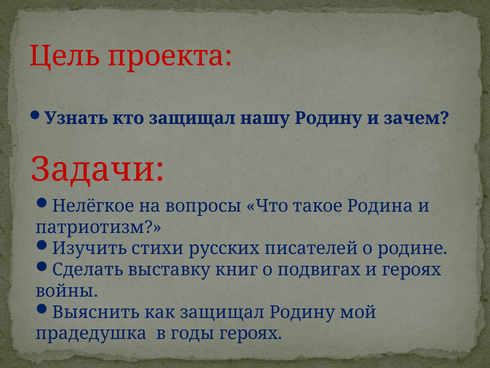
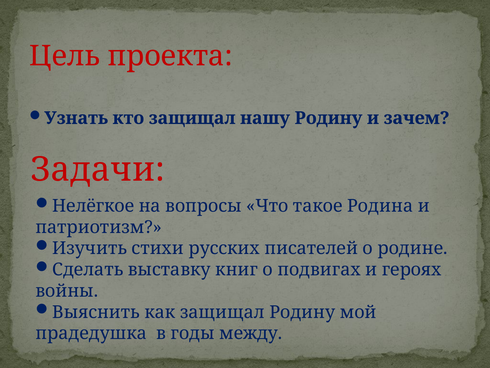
годы героях: героях -> между (251, 333)
